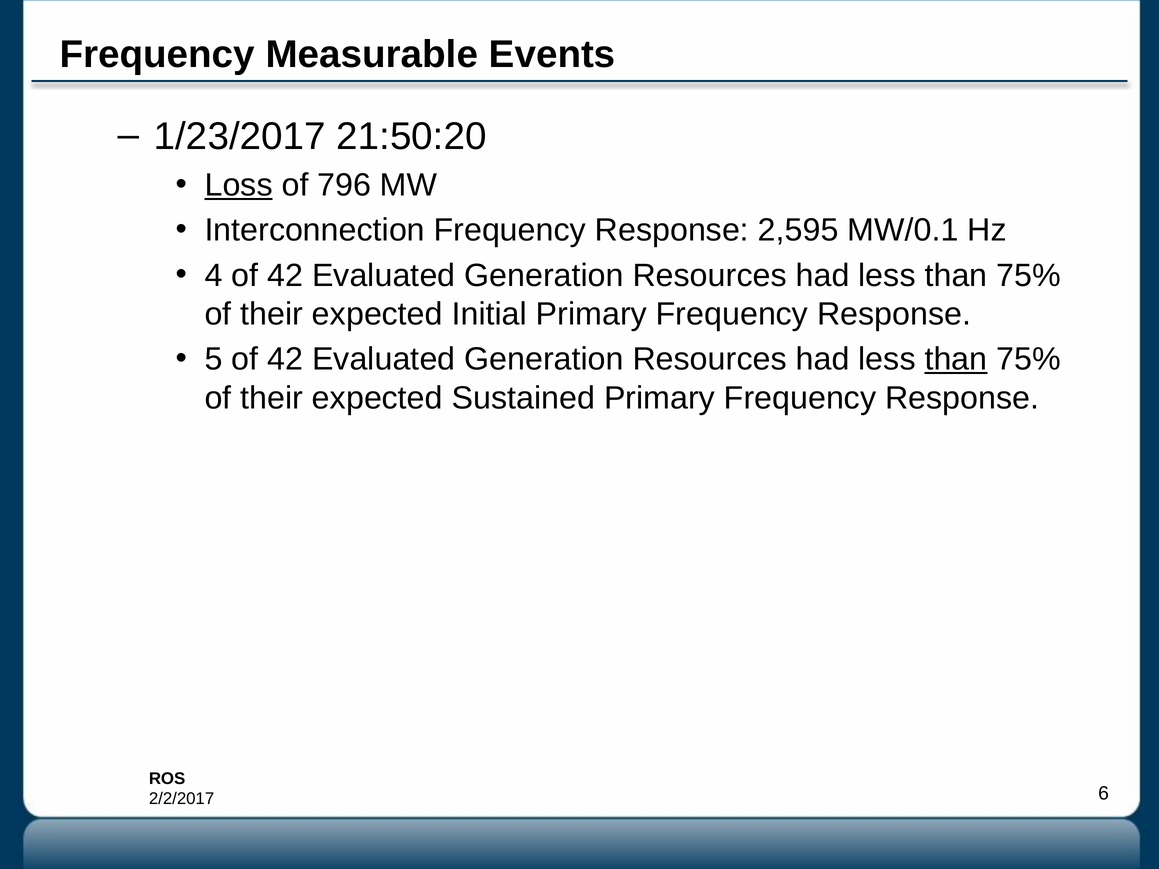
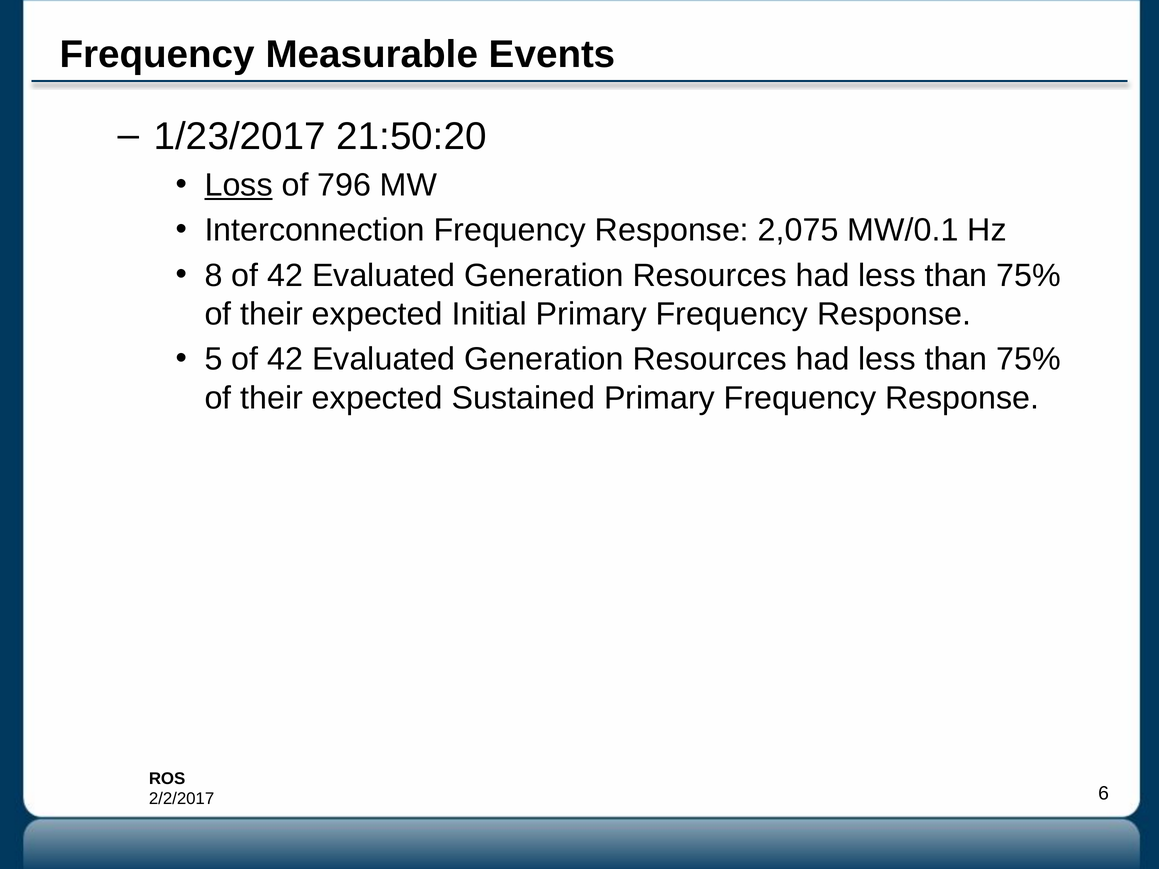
2,595: 2,595 -> 2,075 (798, 230)
4: 4 -> 8 (214, 276)
than underline: present -> none (956, 359)
